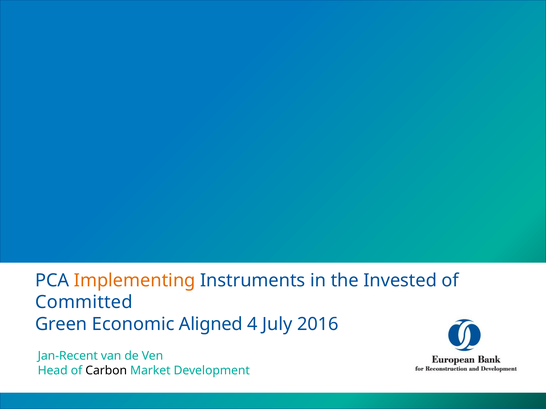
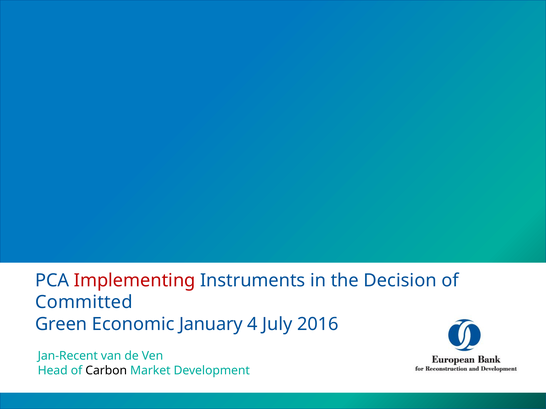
Implementing colour: orange -> red (135, 281)
Invested: Invested -> Decision (400, 281)
Aligned: Aligned -> January (211, 325)
